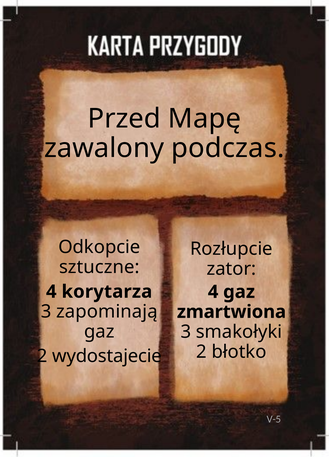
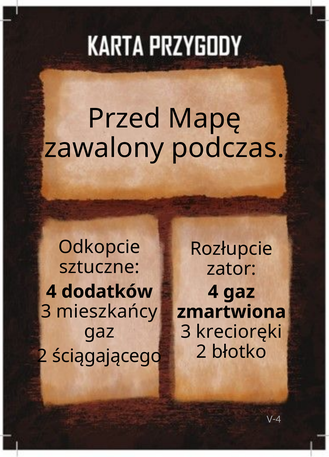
korytarza: korytarza -> dodatków (107, 292)
zapominają: zapominają -> mieszkańcy (107, 312)
smakołyki: smakołyki -> krecioręki (239, 332)
wydostajecie: wydostajecie -> ściągającego (107, 357)
V-5: V-5 -> V-4 (274, 420)
